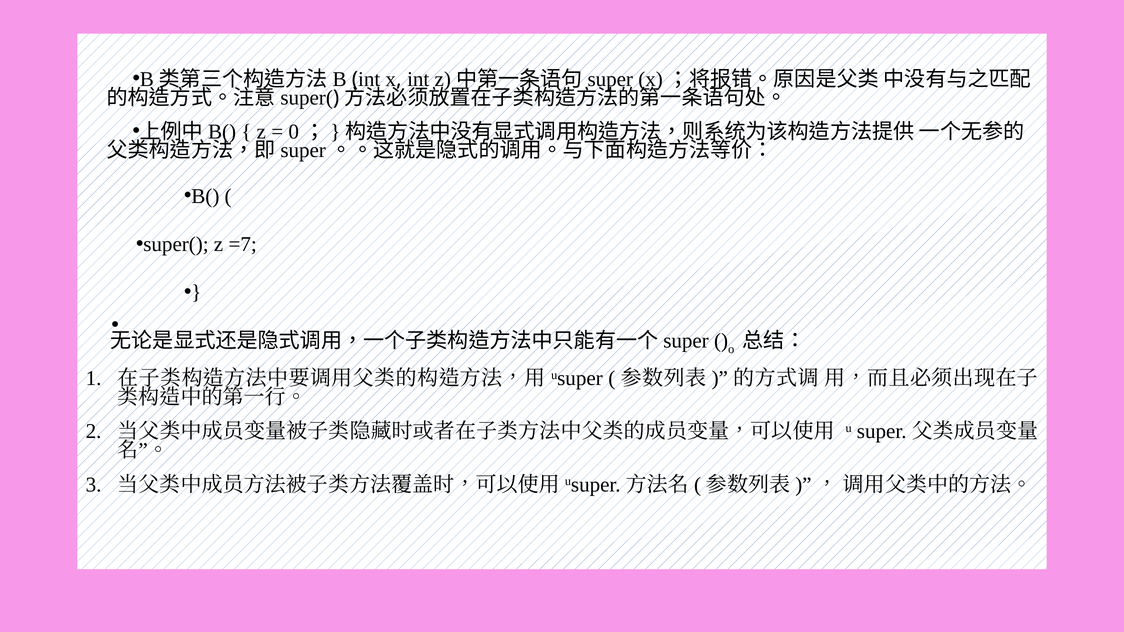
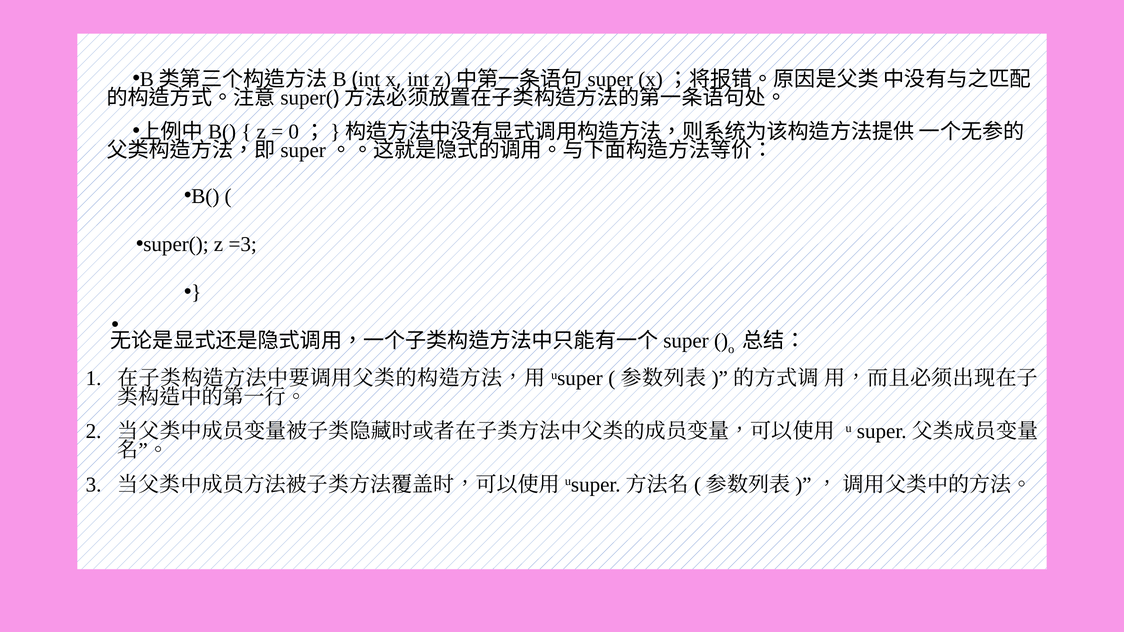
=7: =7 -> =3 (243, 244)
